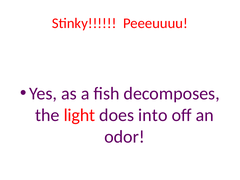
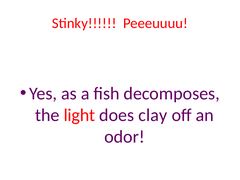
into: into -> clay (153, 115)
